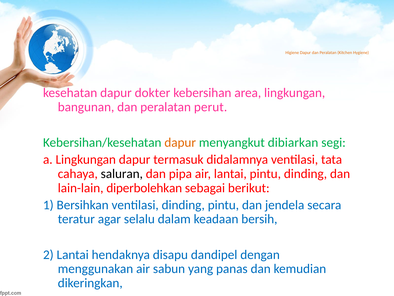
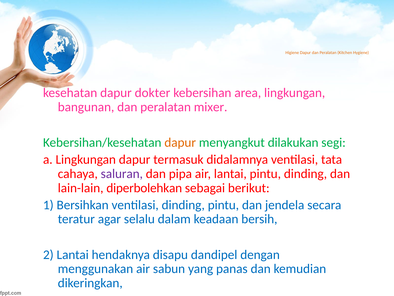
perut: perut -> mixer (211, 107)
dibiarkan: dibiarkan -> dilakukan (293, 142)
saluran colour: black -> purple (122, 173)
